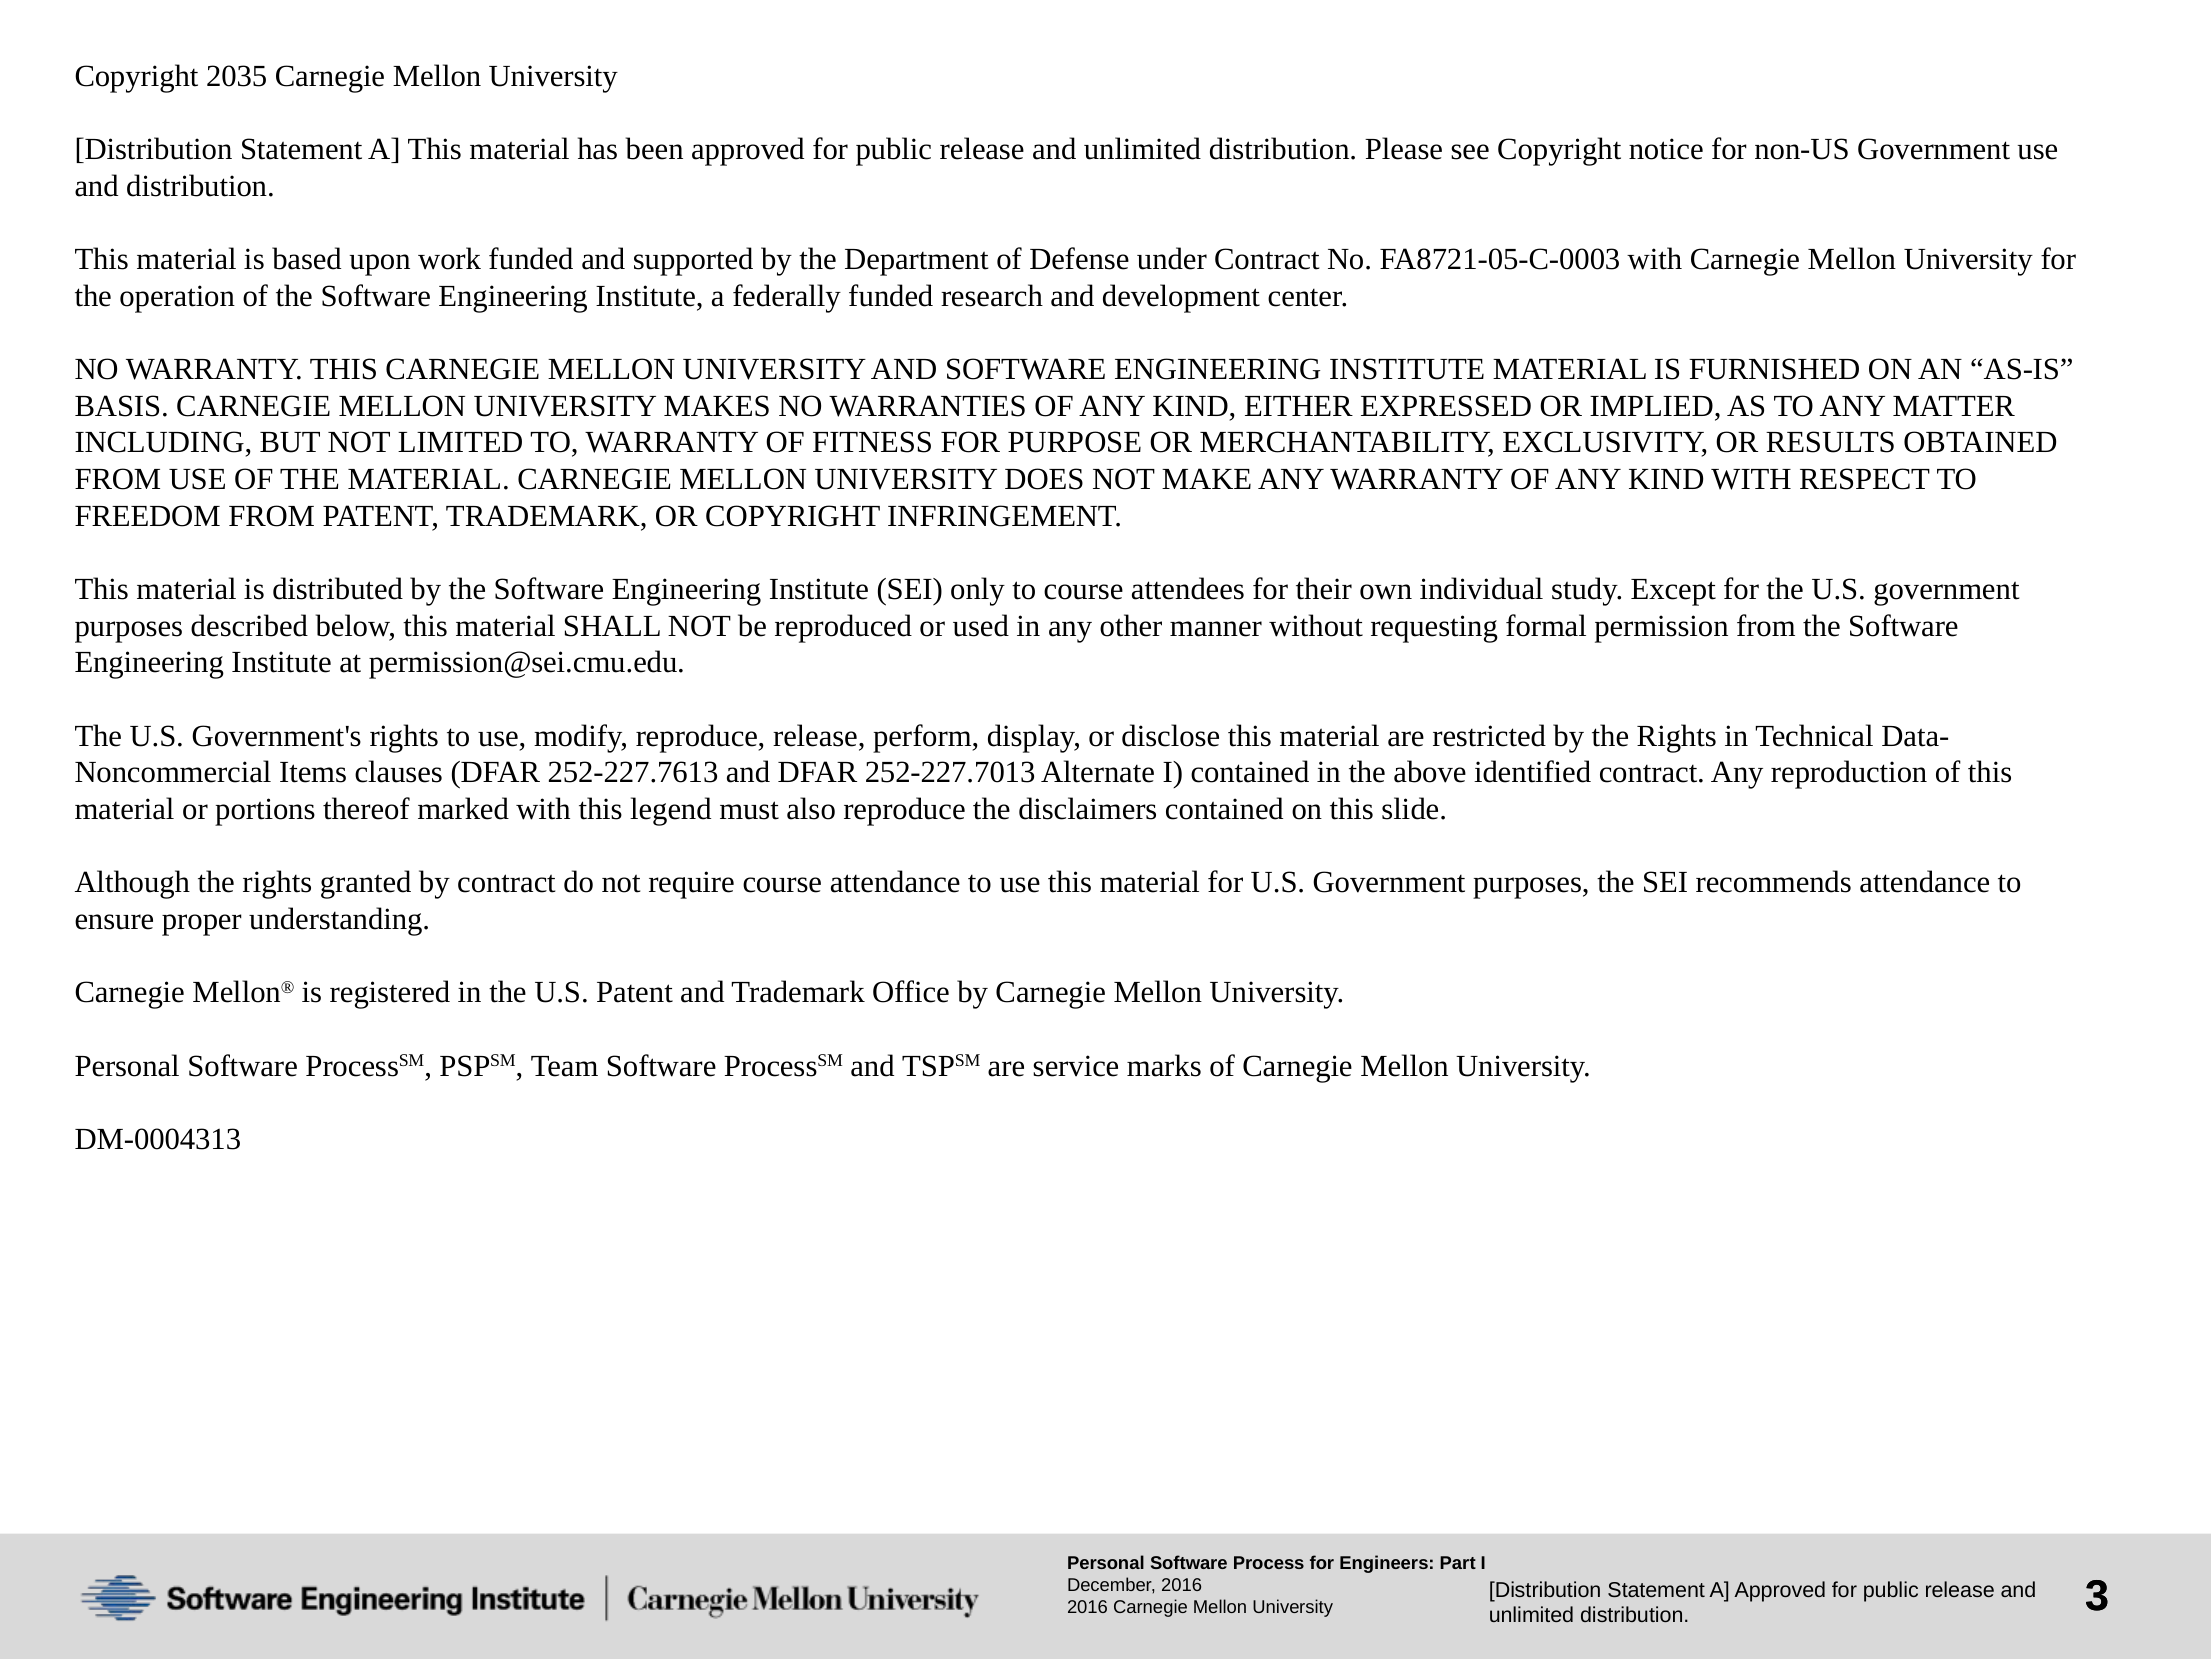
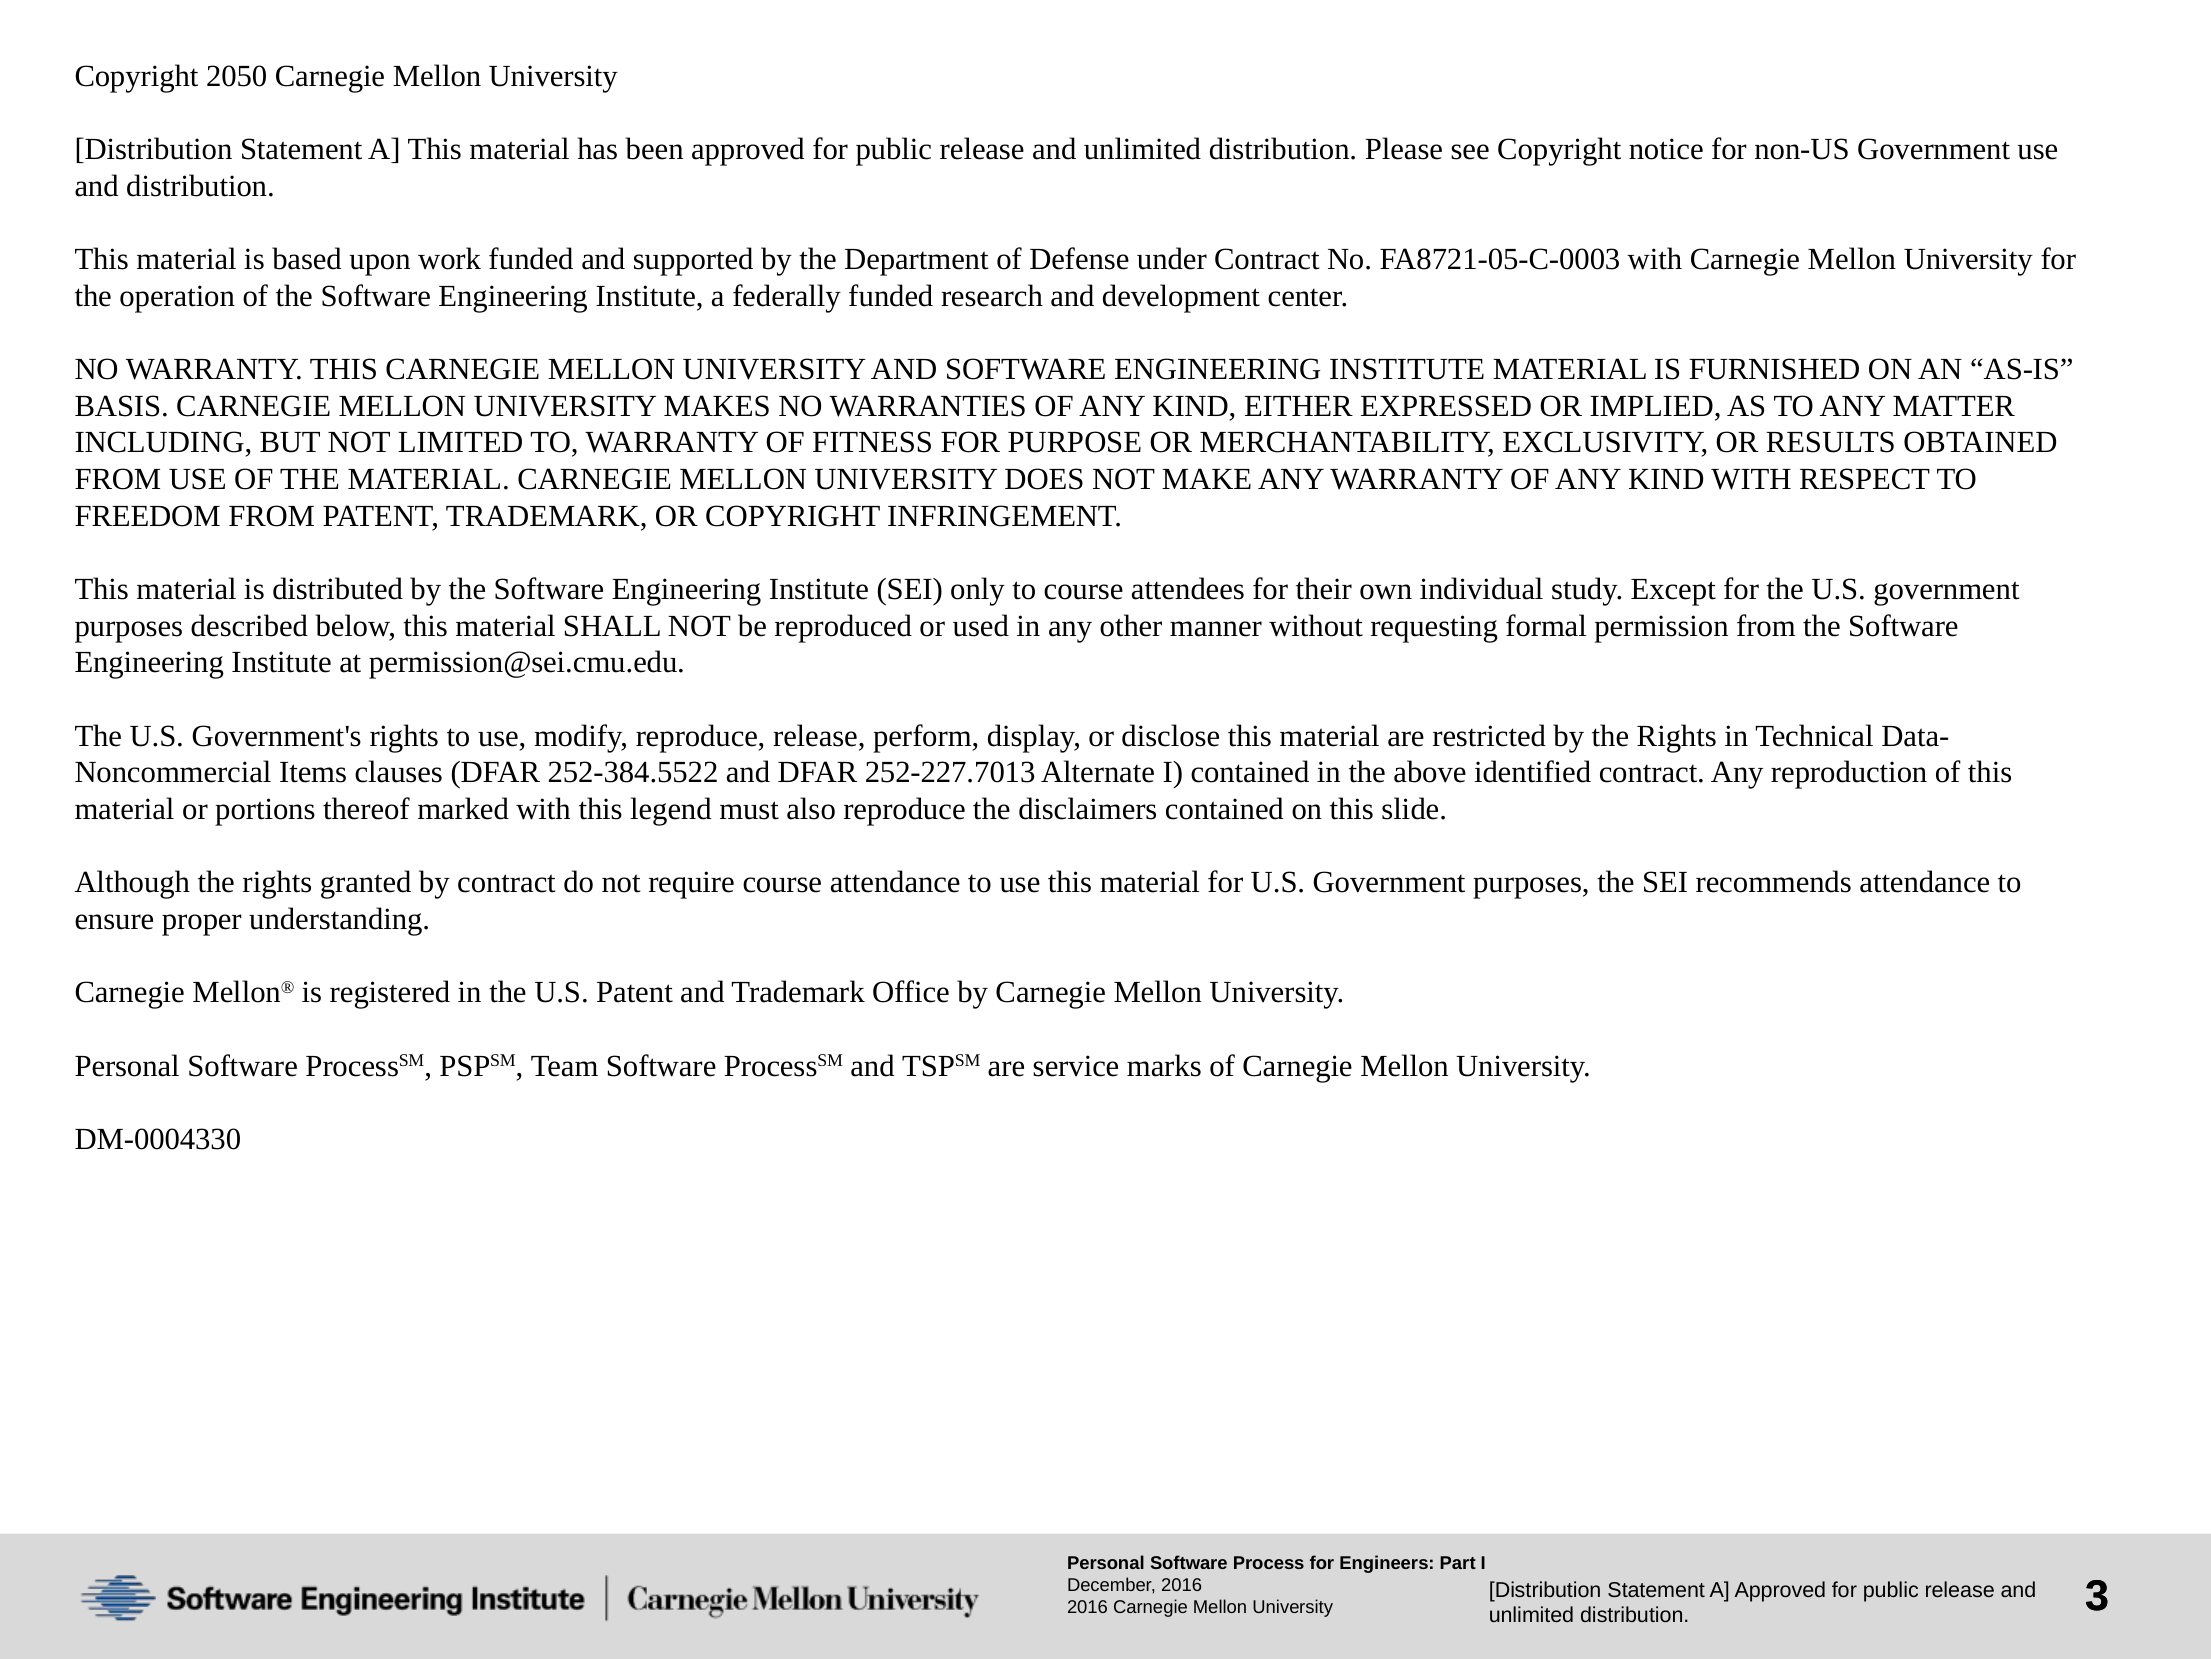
2035: 2035 -> 2050 (237, 76)
252-227.7613: 252-227.7613 -> 252-384.5522 (633, 772)
DM-0004313: DM-0004313 -> DM-0004330 (158, 1139)
